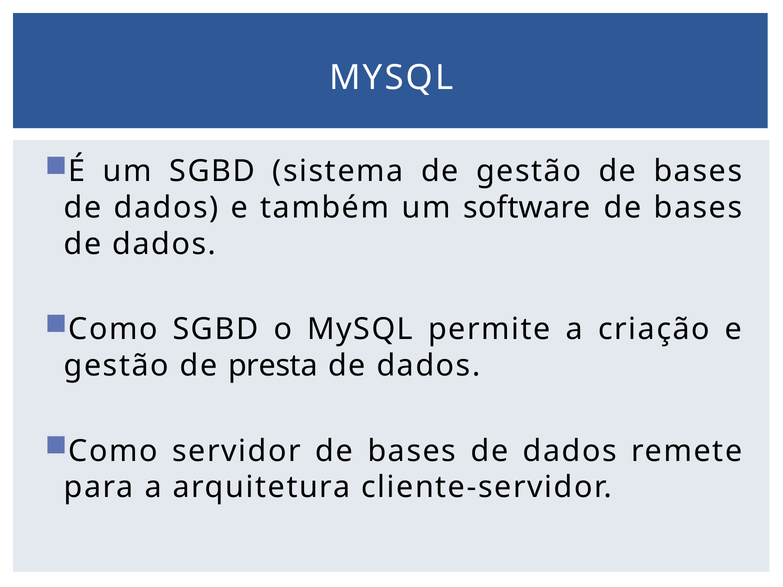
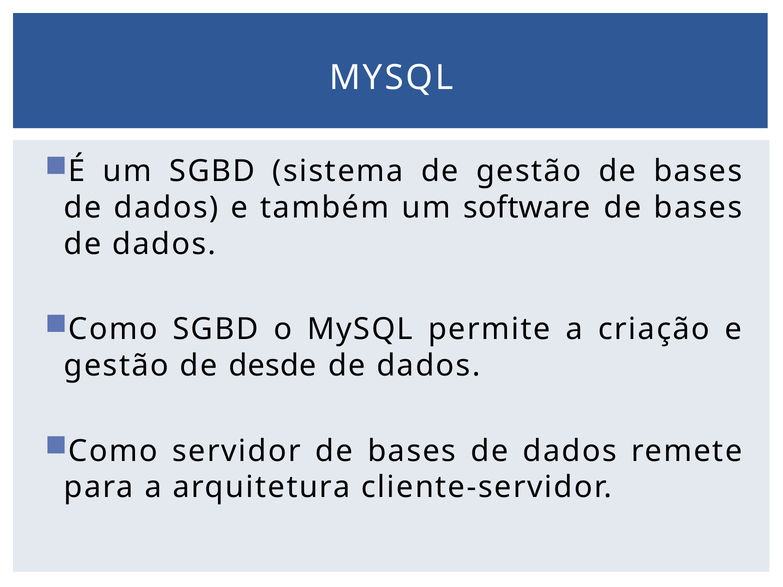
presta: presta -> desde (273, 366)
